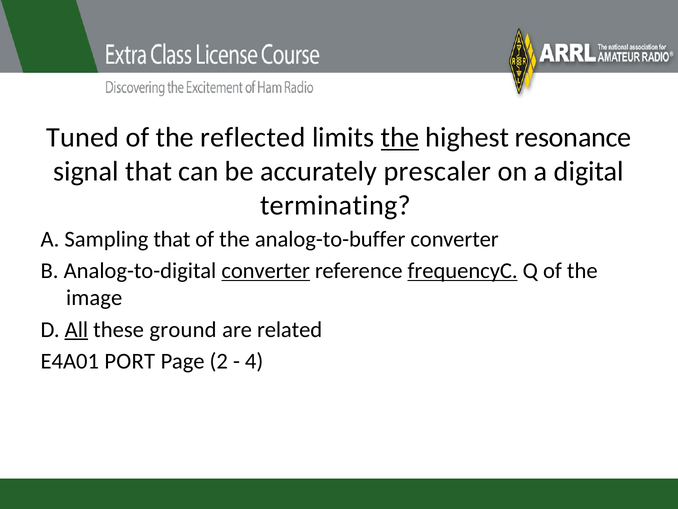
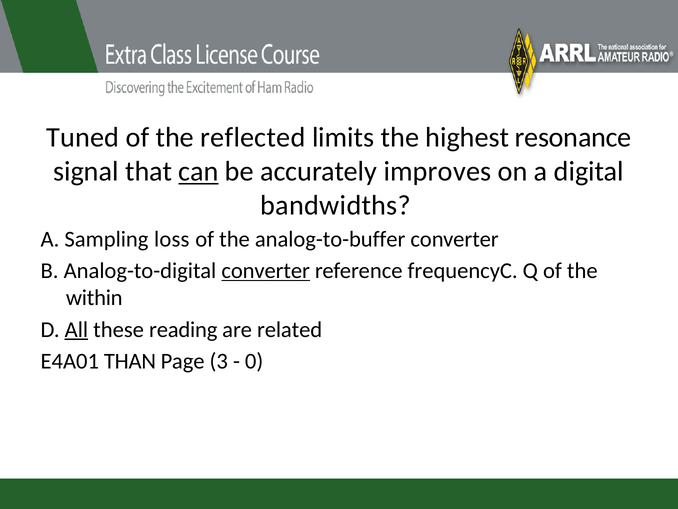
the underline: present -> none (400, 138)
can underline: none -> present (198, 171)
prescaler: prescaler -> improves (437, 171)
terminating: terminating -> bandwidths (336, 205)
Sampling that: that -> loss (172, 239)
frequencyC underline: present -> none (463, 270)
image: image -> within (94, 298)
ground: ground -> reading (183, 329)
PORT: PORT -> THAN (130, 361)
2: 2 -> 3 (219, 361)
4: 4 -> 0 (254, 361)
